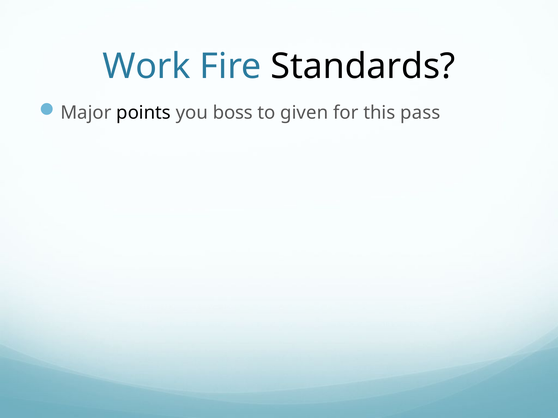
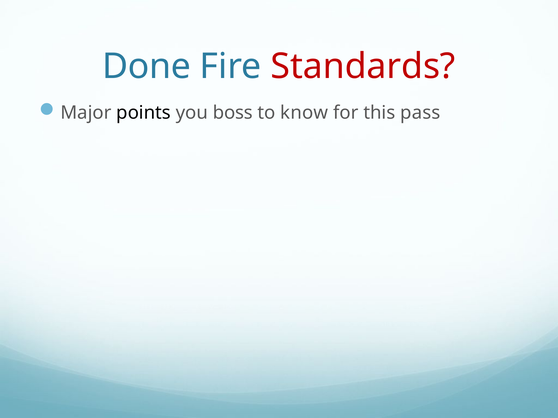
Work: Work -> Done (147, 66)
Standards colour: black -> red (363, 66)
given: given -> know (304, 113)
